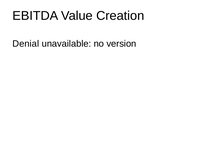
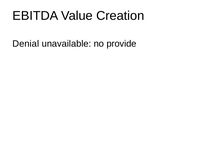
version: version -> provide (121, 44)
